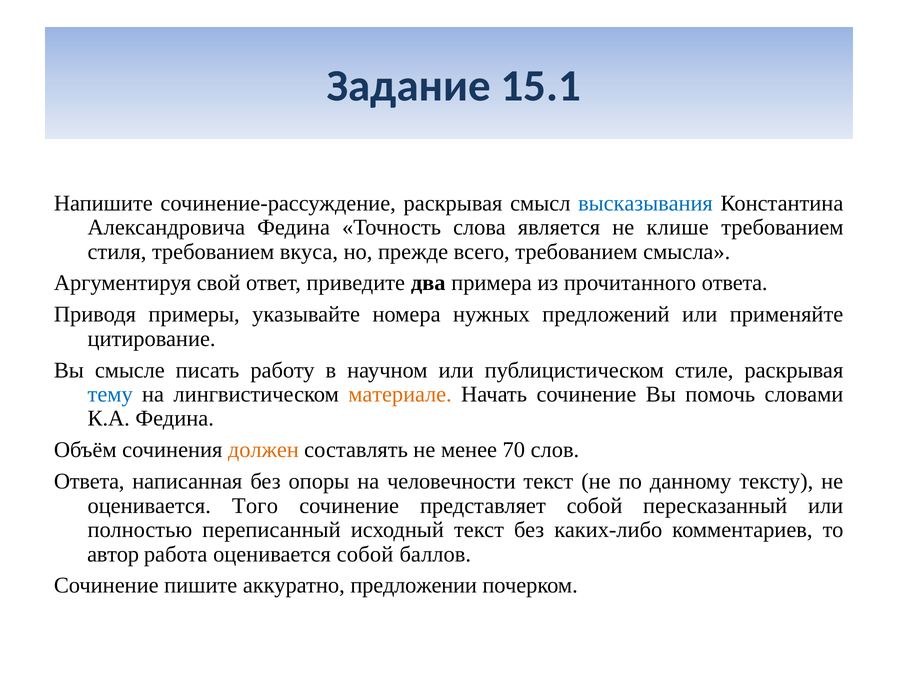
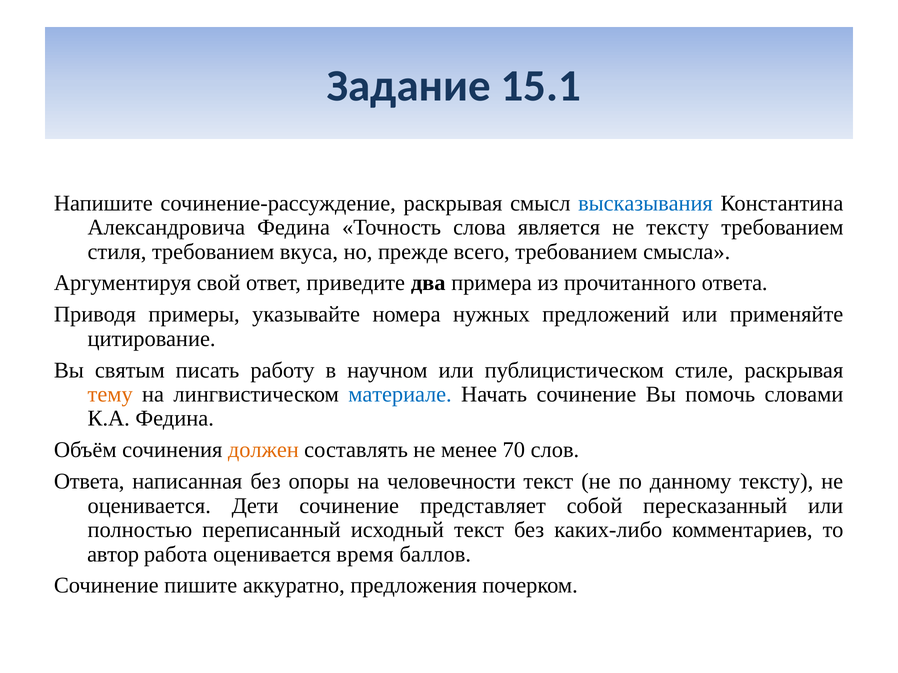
не клише: клише -> тексту (678, 228)
смысле: смысле -> святым (130, 370)
тему colour: blue -> orange (110, 395)
материале colour: orange -> blue (400, 395)
Того: Того -> Дети (255, 506)
оценивается собой: собой -> время (365, 555)
предложении: предложении -> предложения (414, 586)
